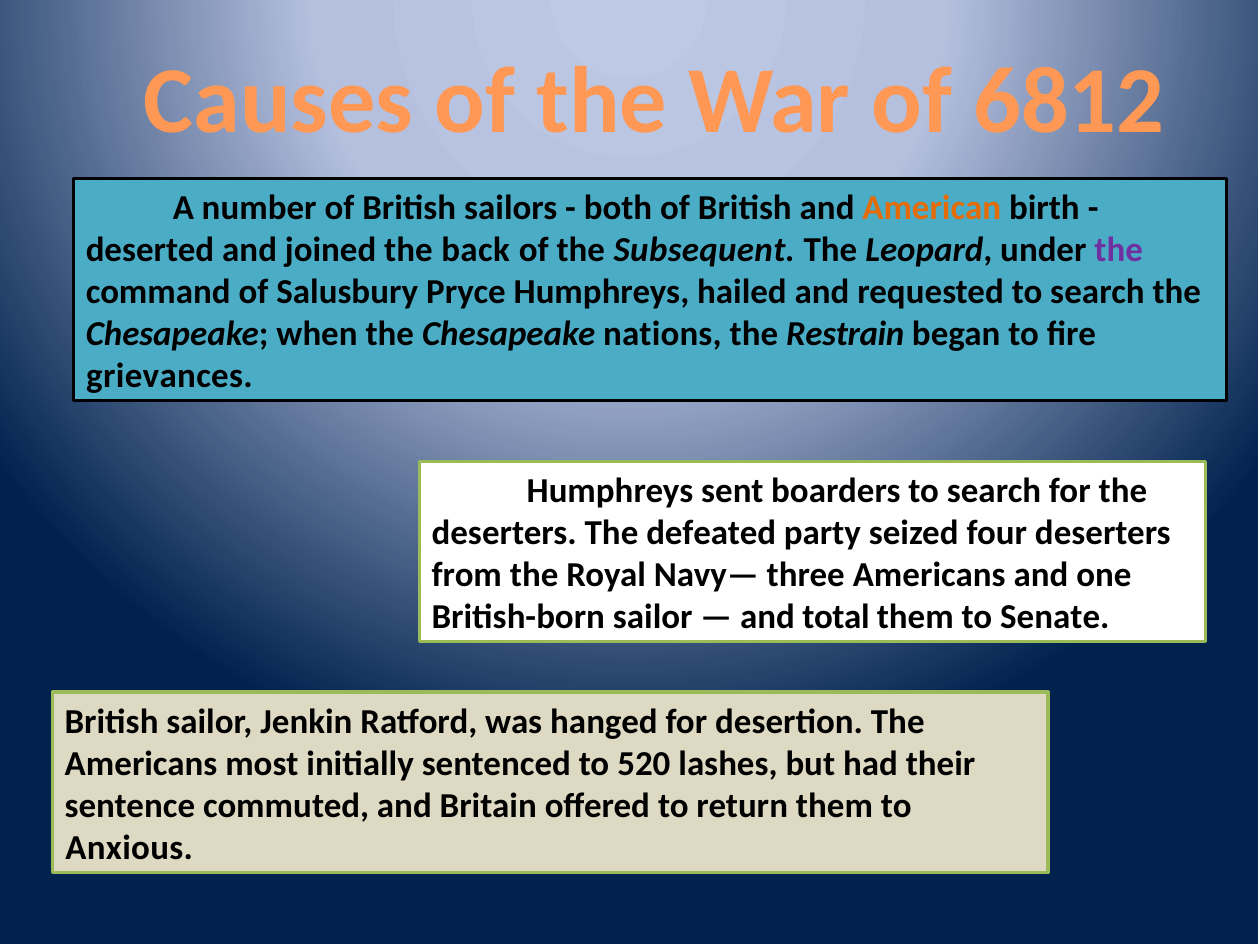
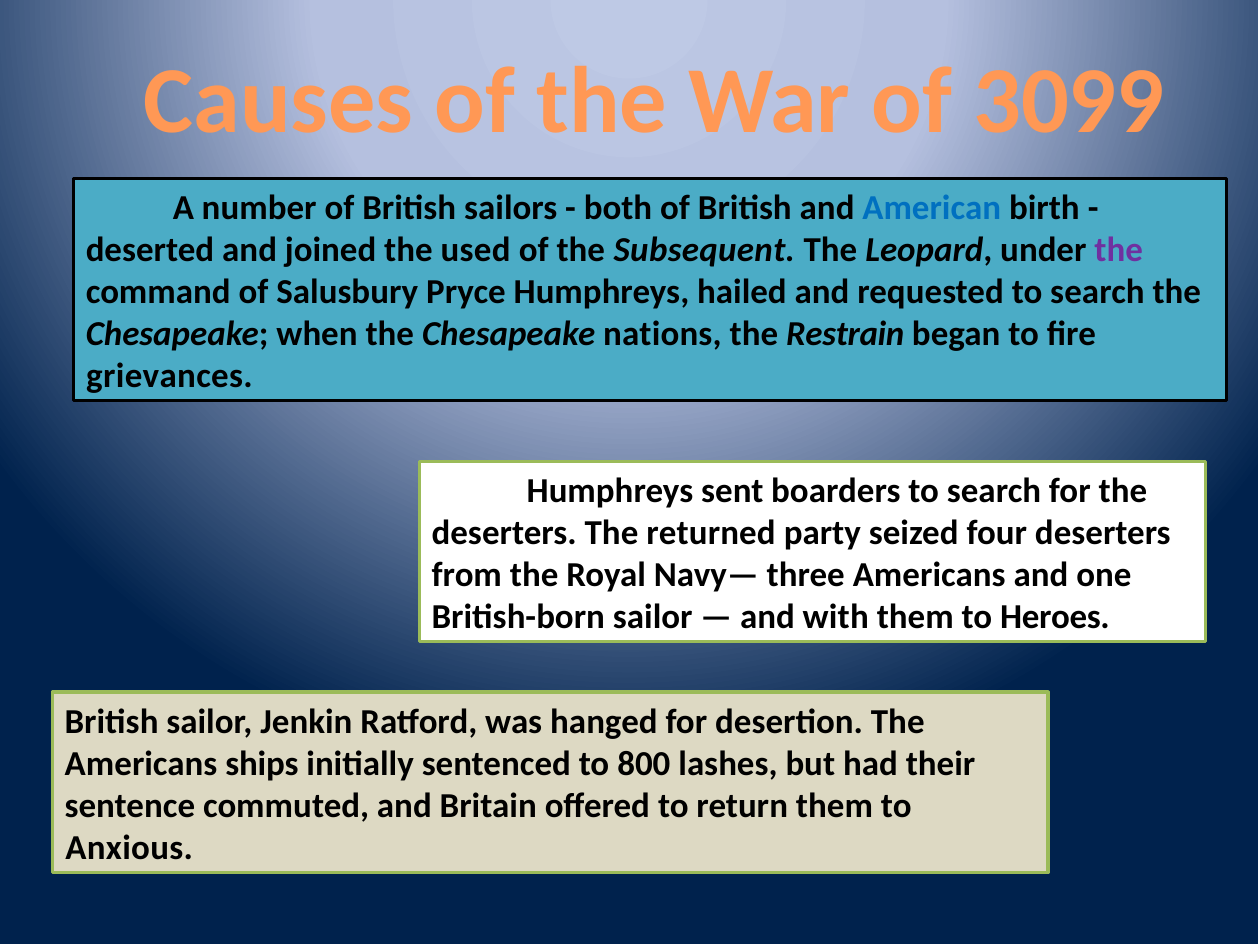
6812: 6812 -> 3099 (1069, 101)
American colour: orange -> blue (932, 208)
back: back -> used (476, 250)
defeated: defeated -> returned (711, 533)
total: total -> with (836, 617)
Senate: Senate -> Heroes (1055, 617)
most: most -> ships (262, 763)
520: 520 -> 800 (644, 763)
